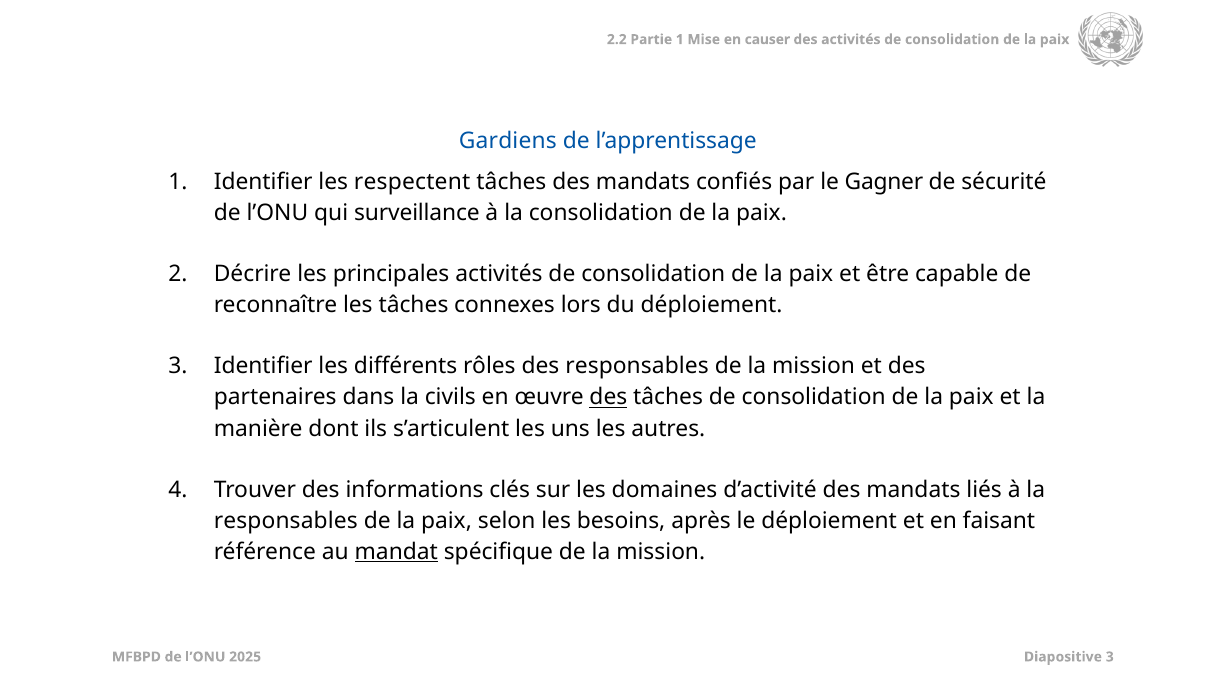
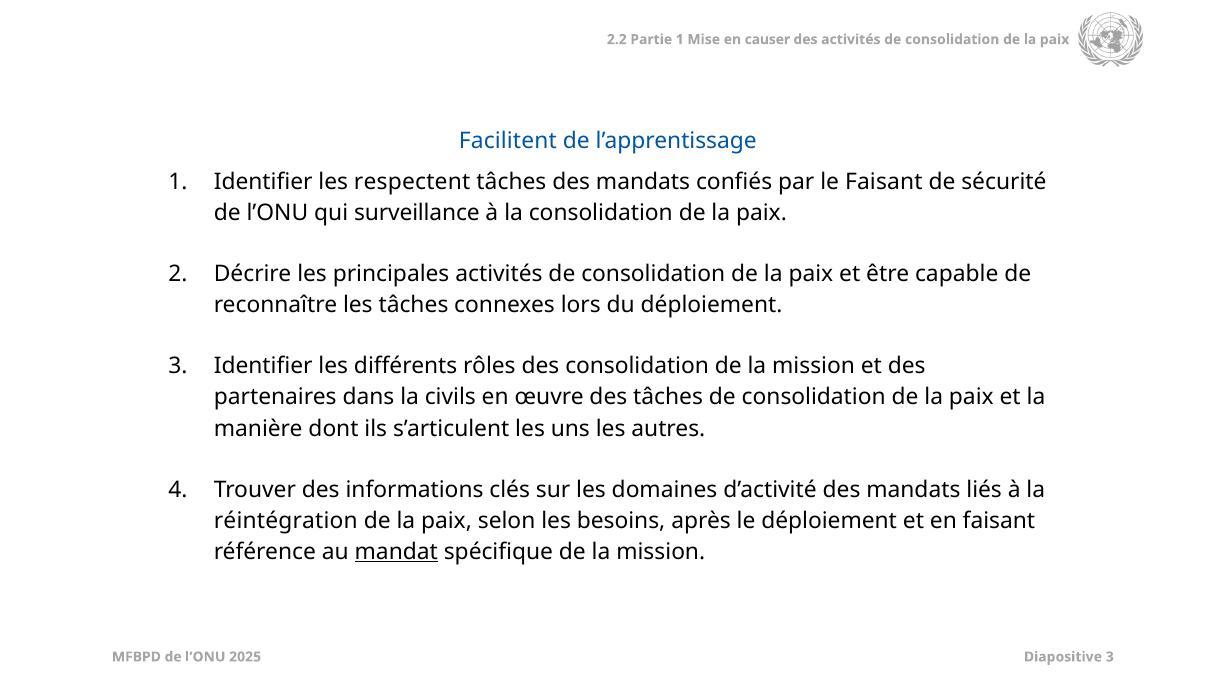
Gardiens: Gardiens -> Facilitent (508, 141)
le Gagner: Gagner -> Faisant (884, 182)
des responsables: responsables -> consolidation (637, 366)
des underline: present -> none (608, 397)
responsables: responsables -> réintégration (286, 521)
